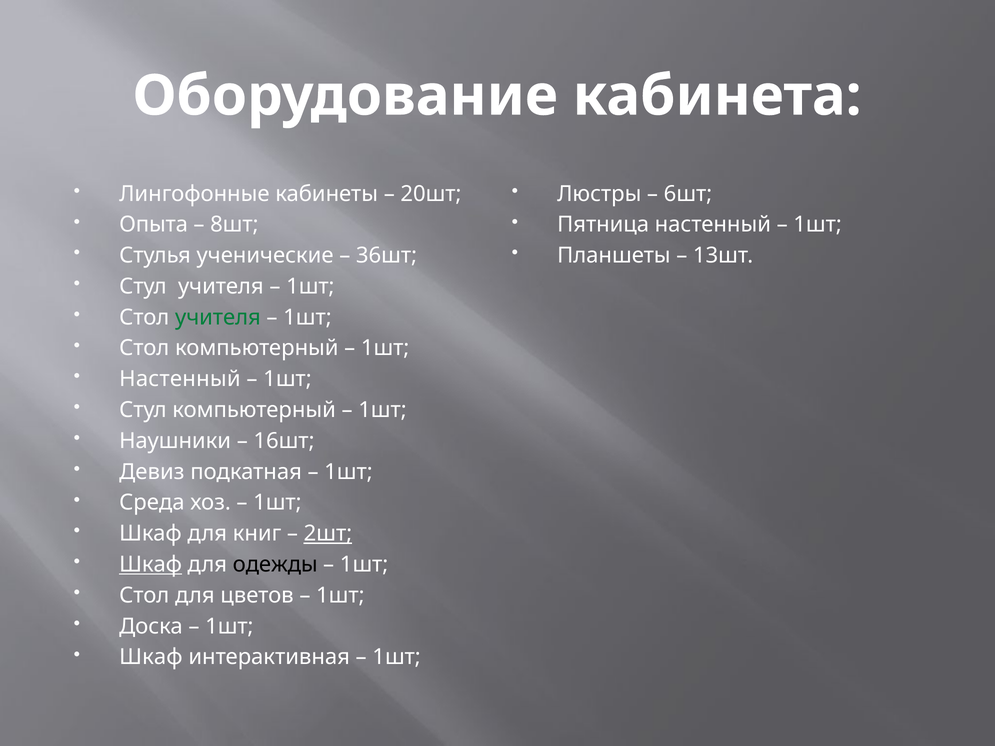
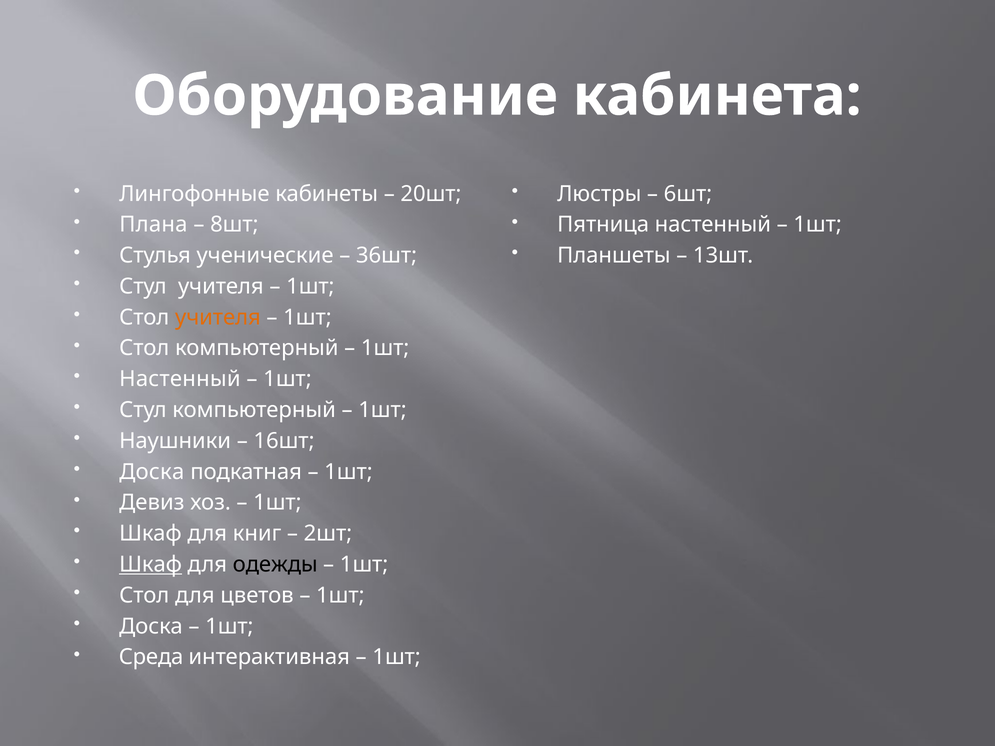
Опыта: Опыта -> Плана (153, 225)
учителя colour: green -> orange (218, 317)
Девиз: Девиз -> Доска (152, 472)
Среда: Среда -> Девиз (152, 503)
2шт underline: present -> none (328, 534)
Шкаф: Шкаф -> Среда (151, 657)
